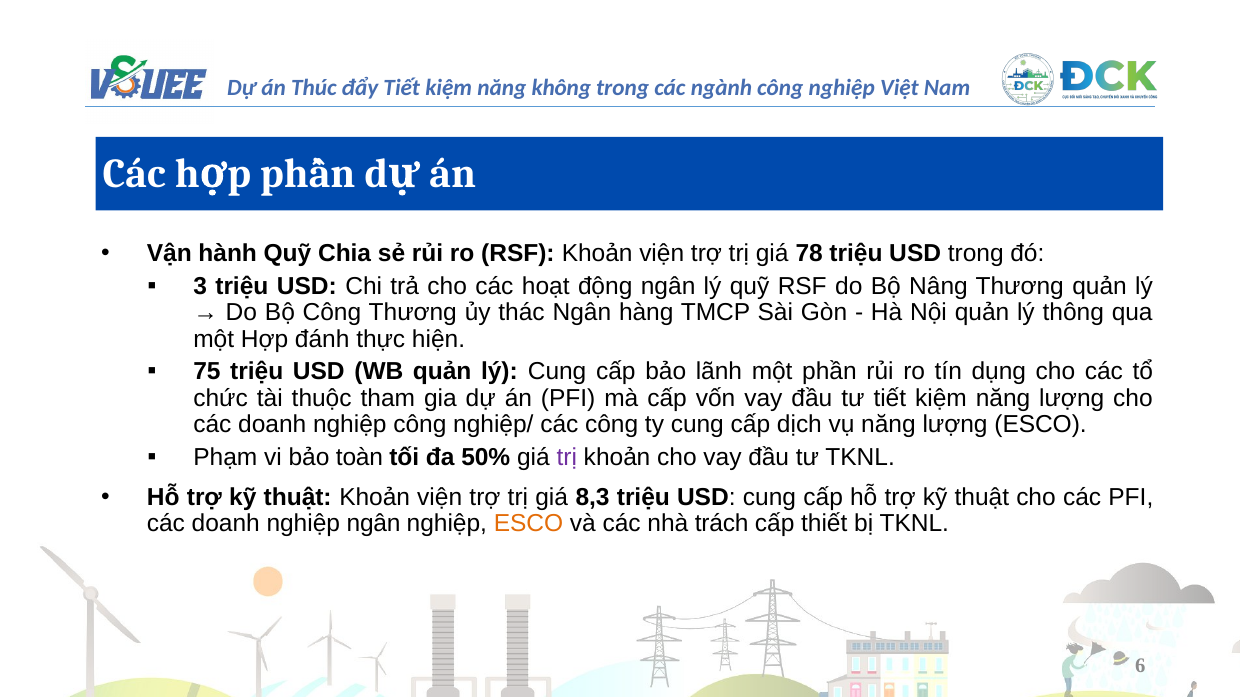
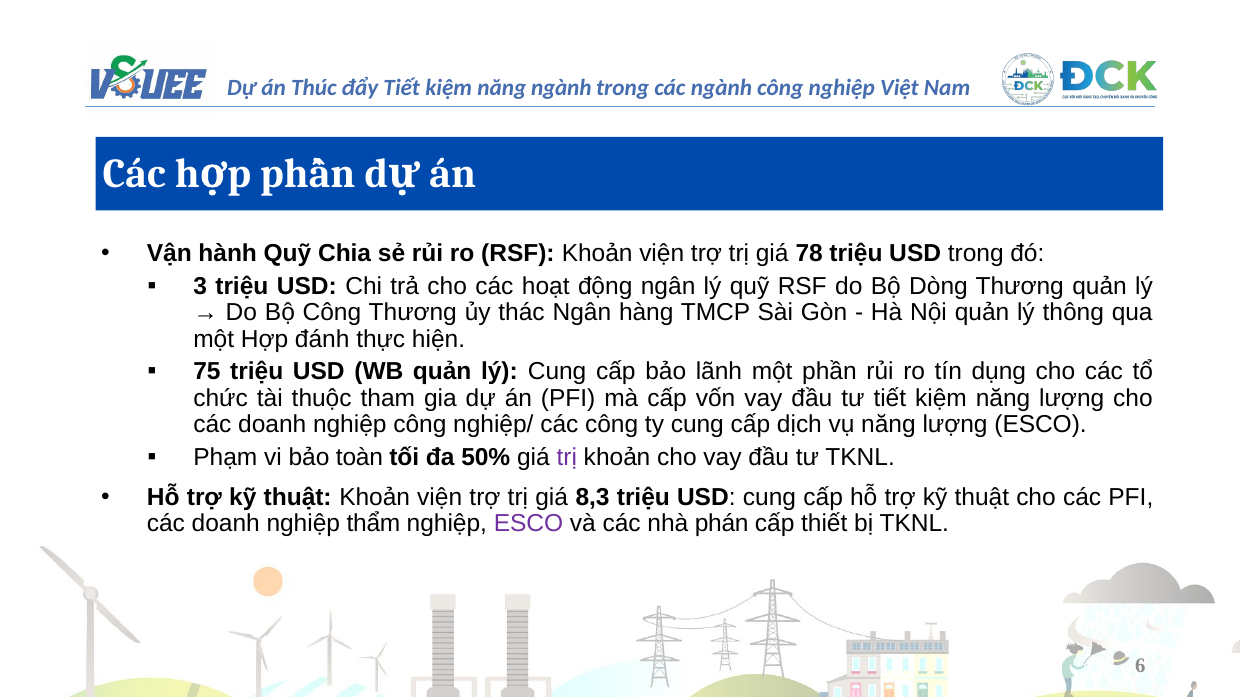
năng không: không -> ngành (561, 88)
Nâng: Nâng -> Dòng (939, 286)
nghiệp ngân: ngân -> thẩm (374, 524)
ESCO colour: orange -> purple (529, 524)
trách: trách -> phán (722, 524)
